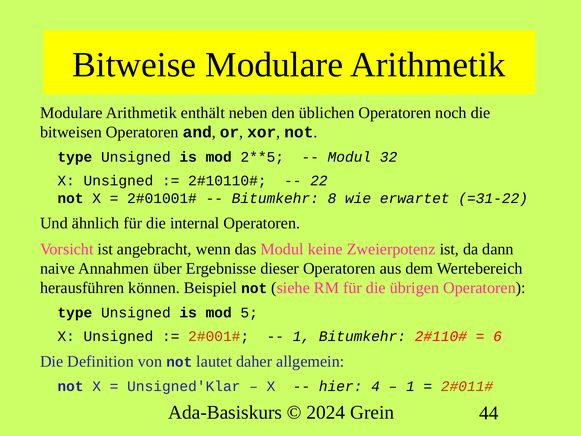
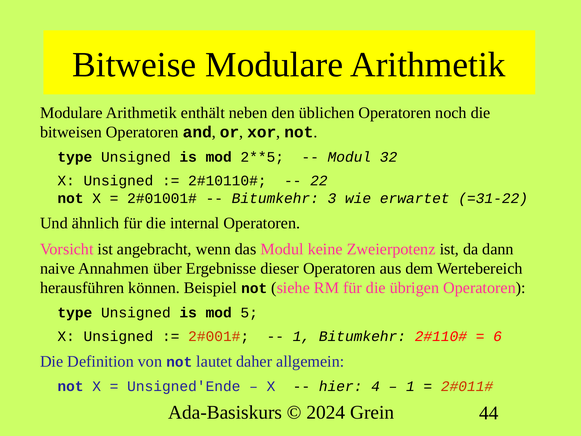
8: 8 -> 3 (332, 198)
Unsigned'Klar: Unsigned'Klar -> Unsigned'Ende (184, 386)
